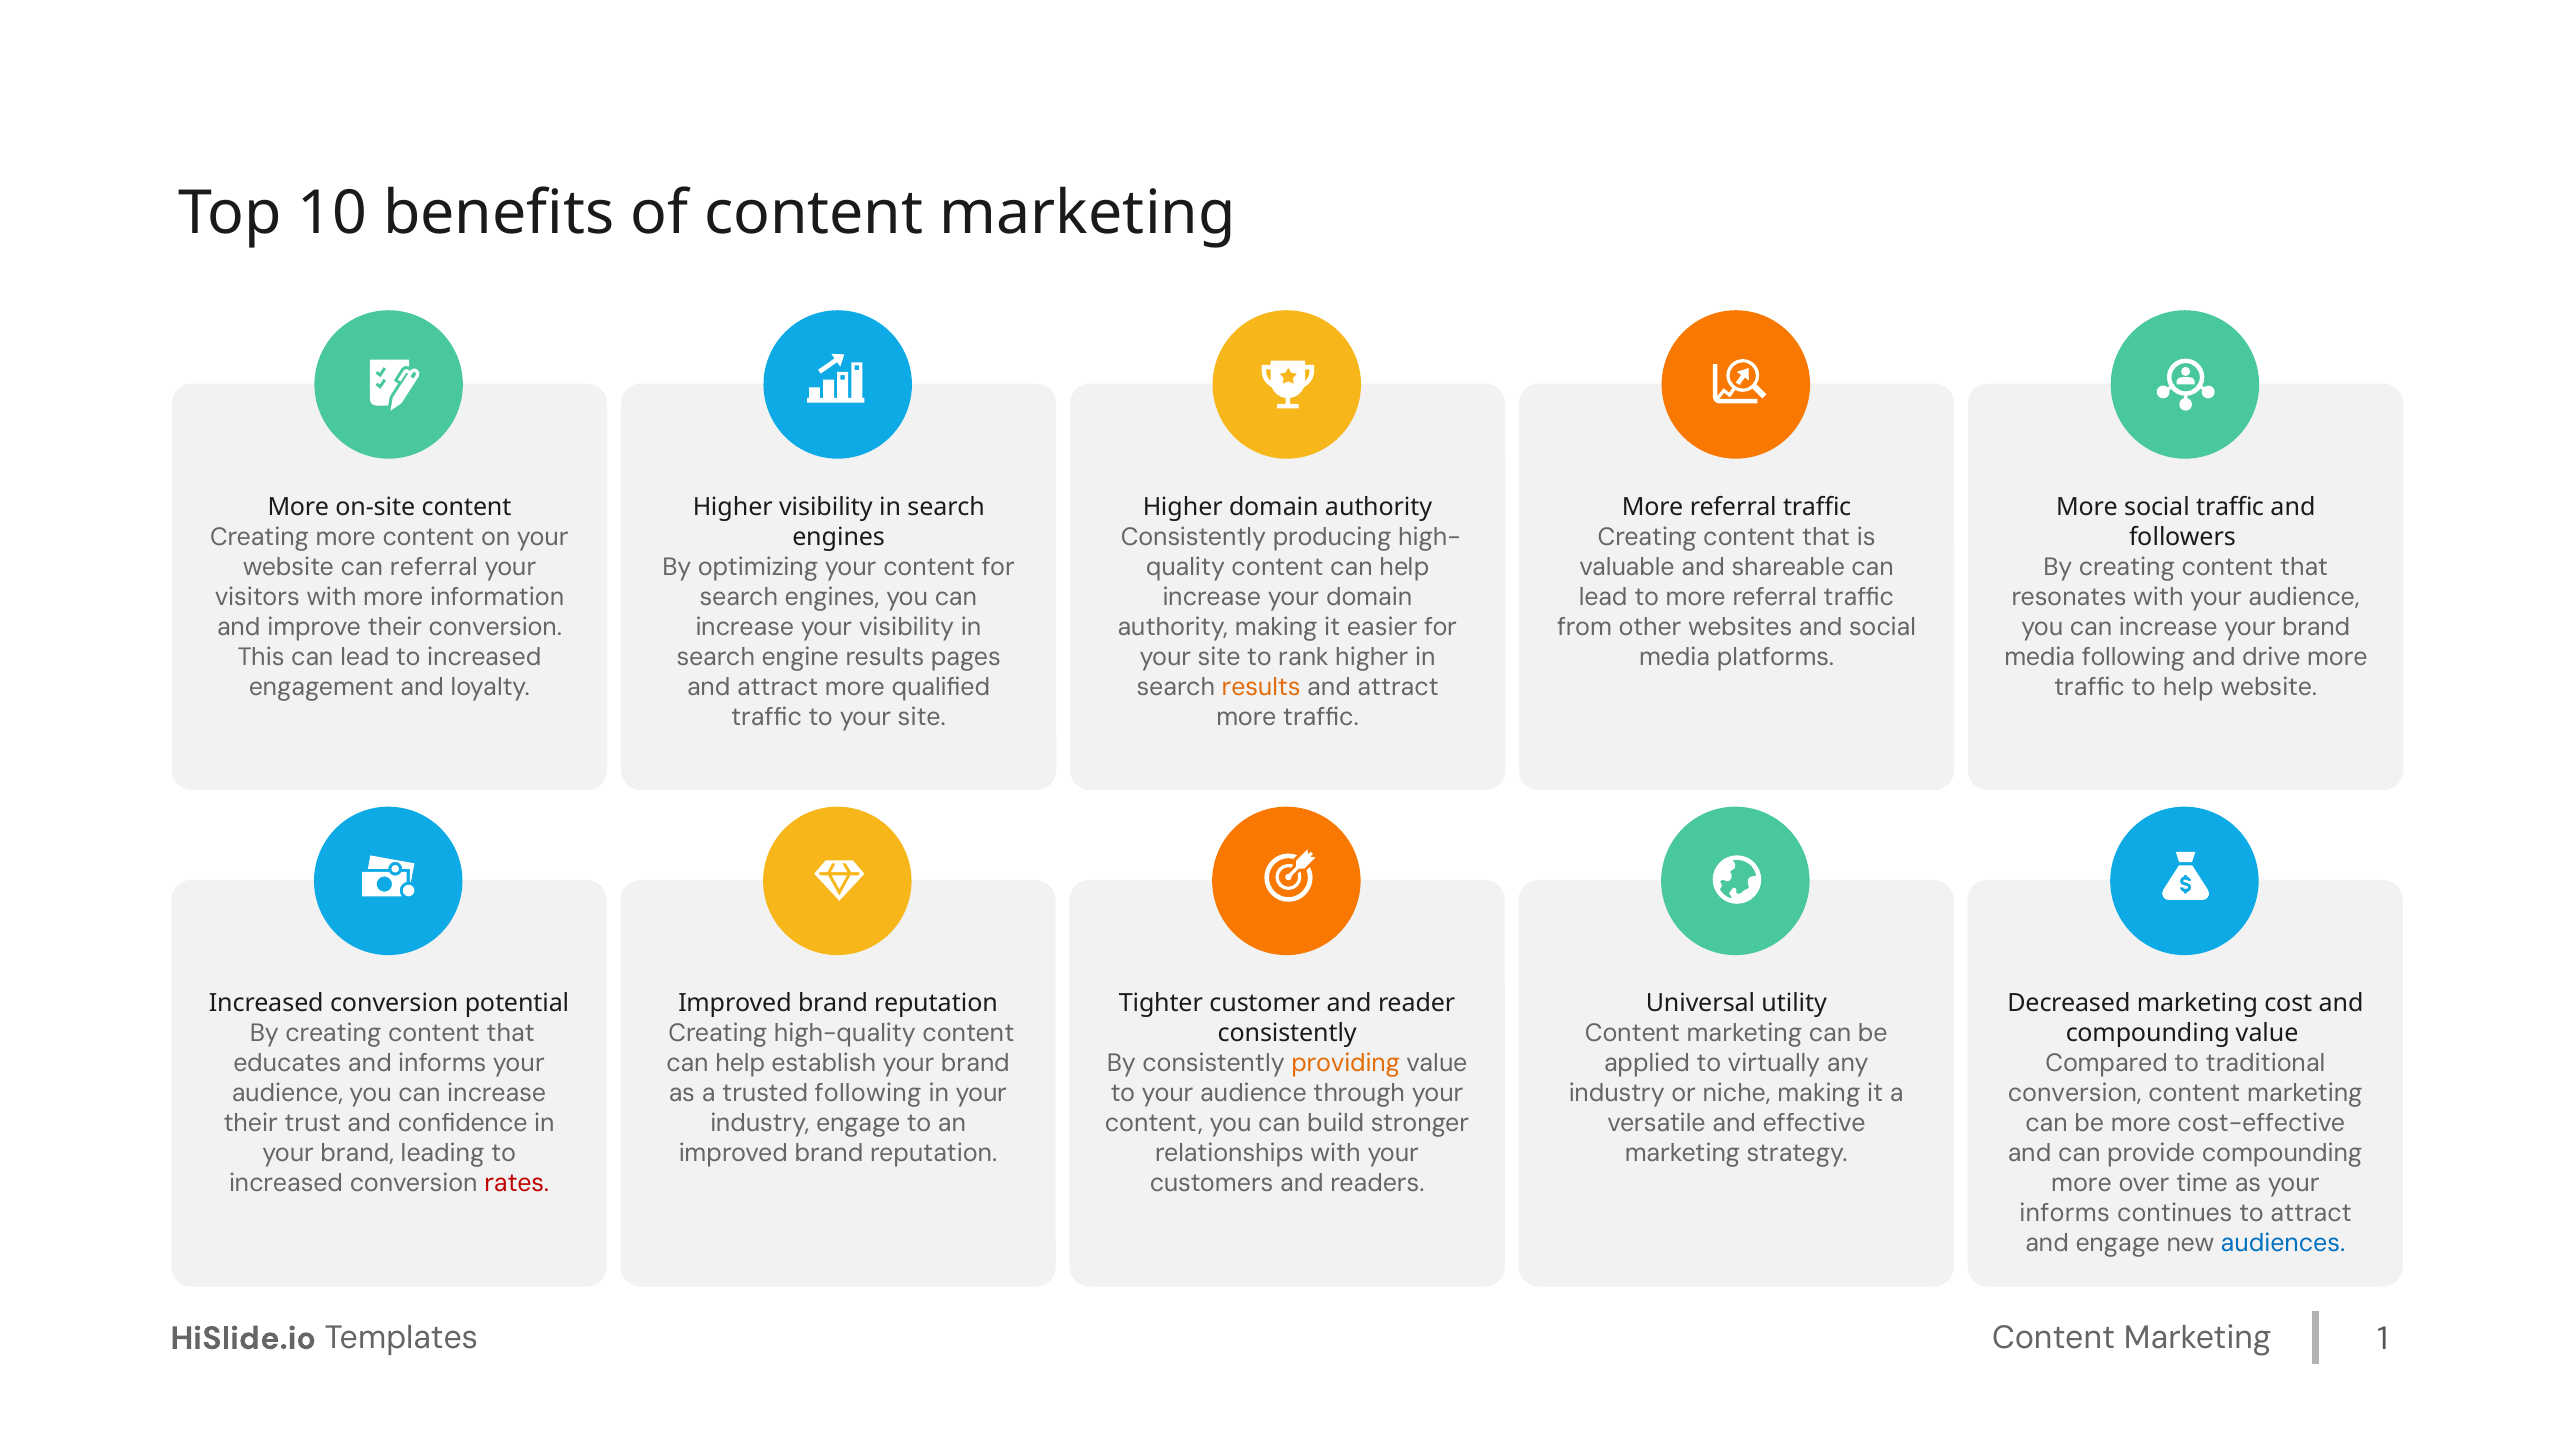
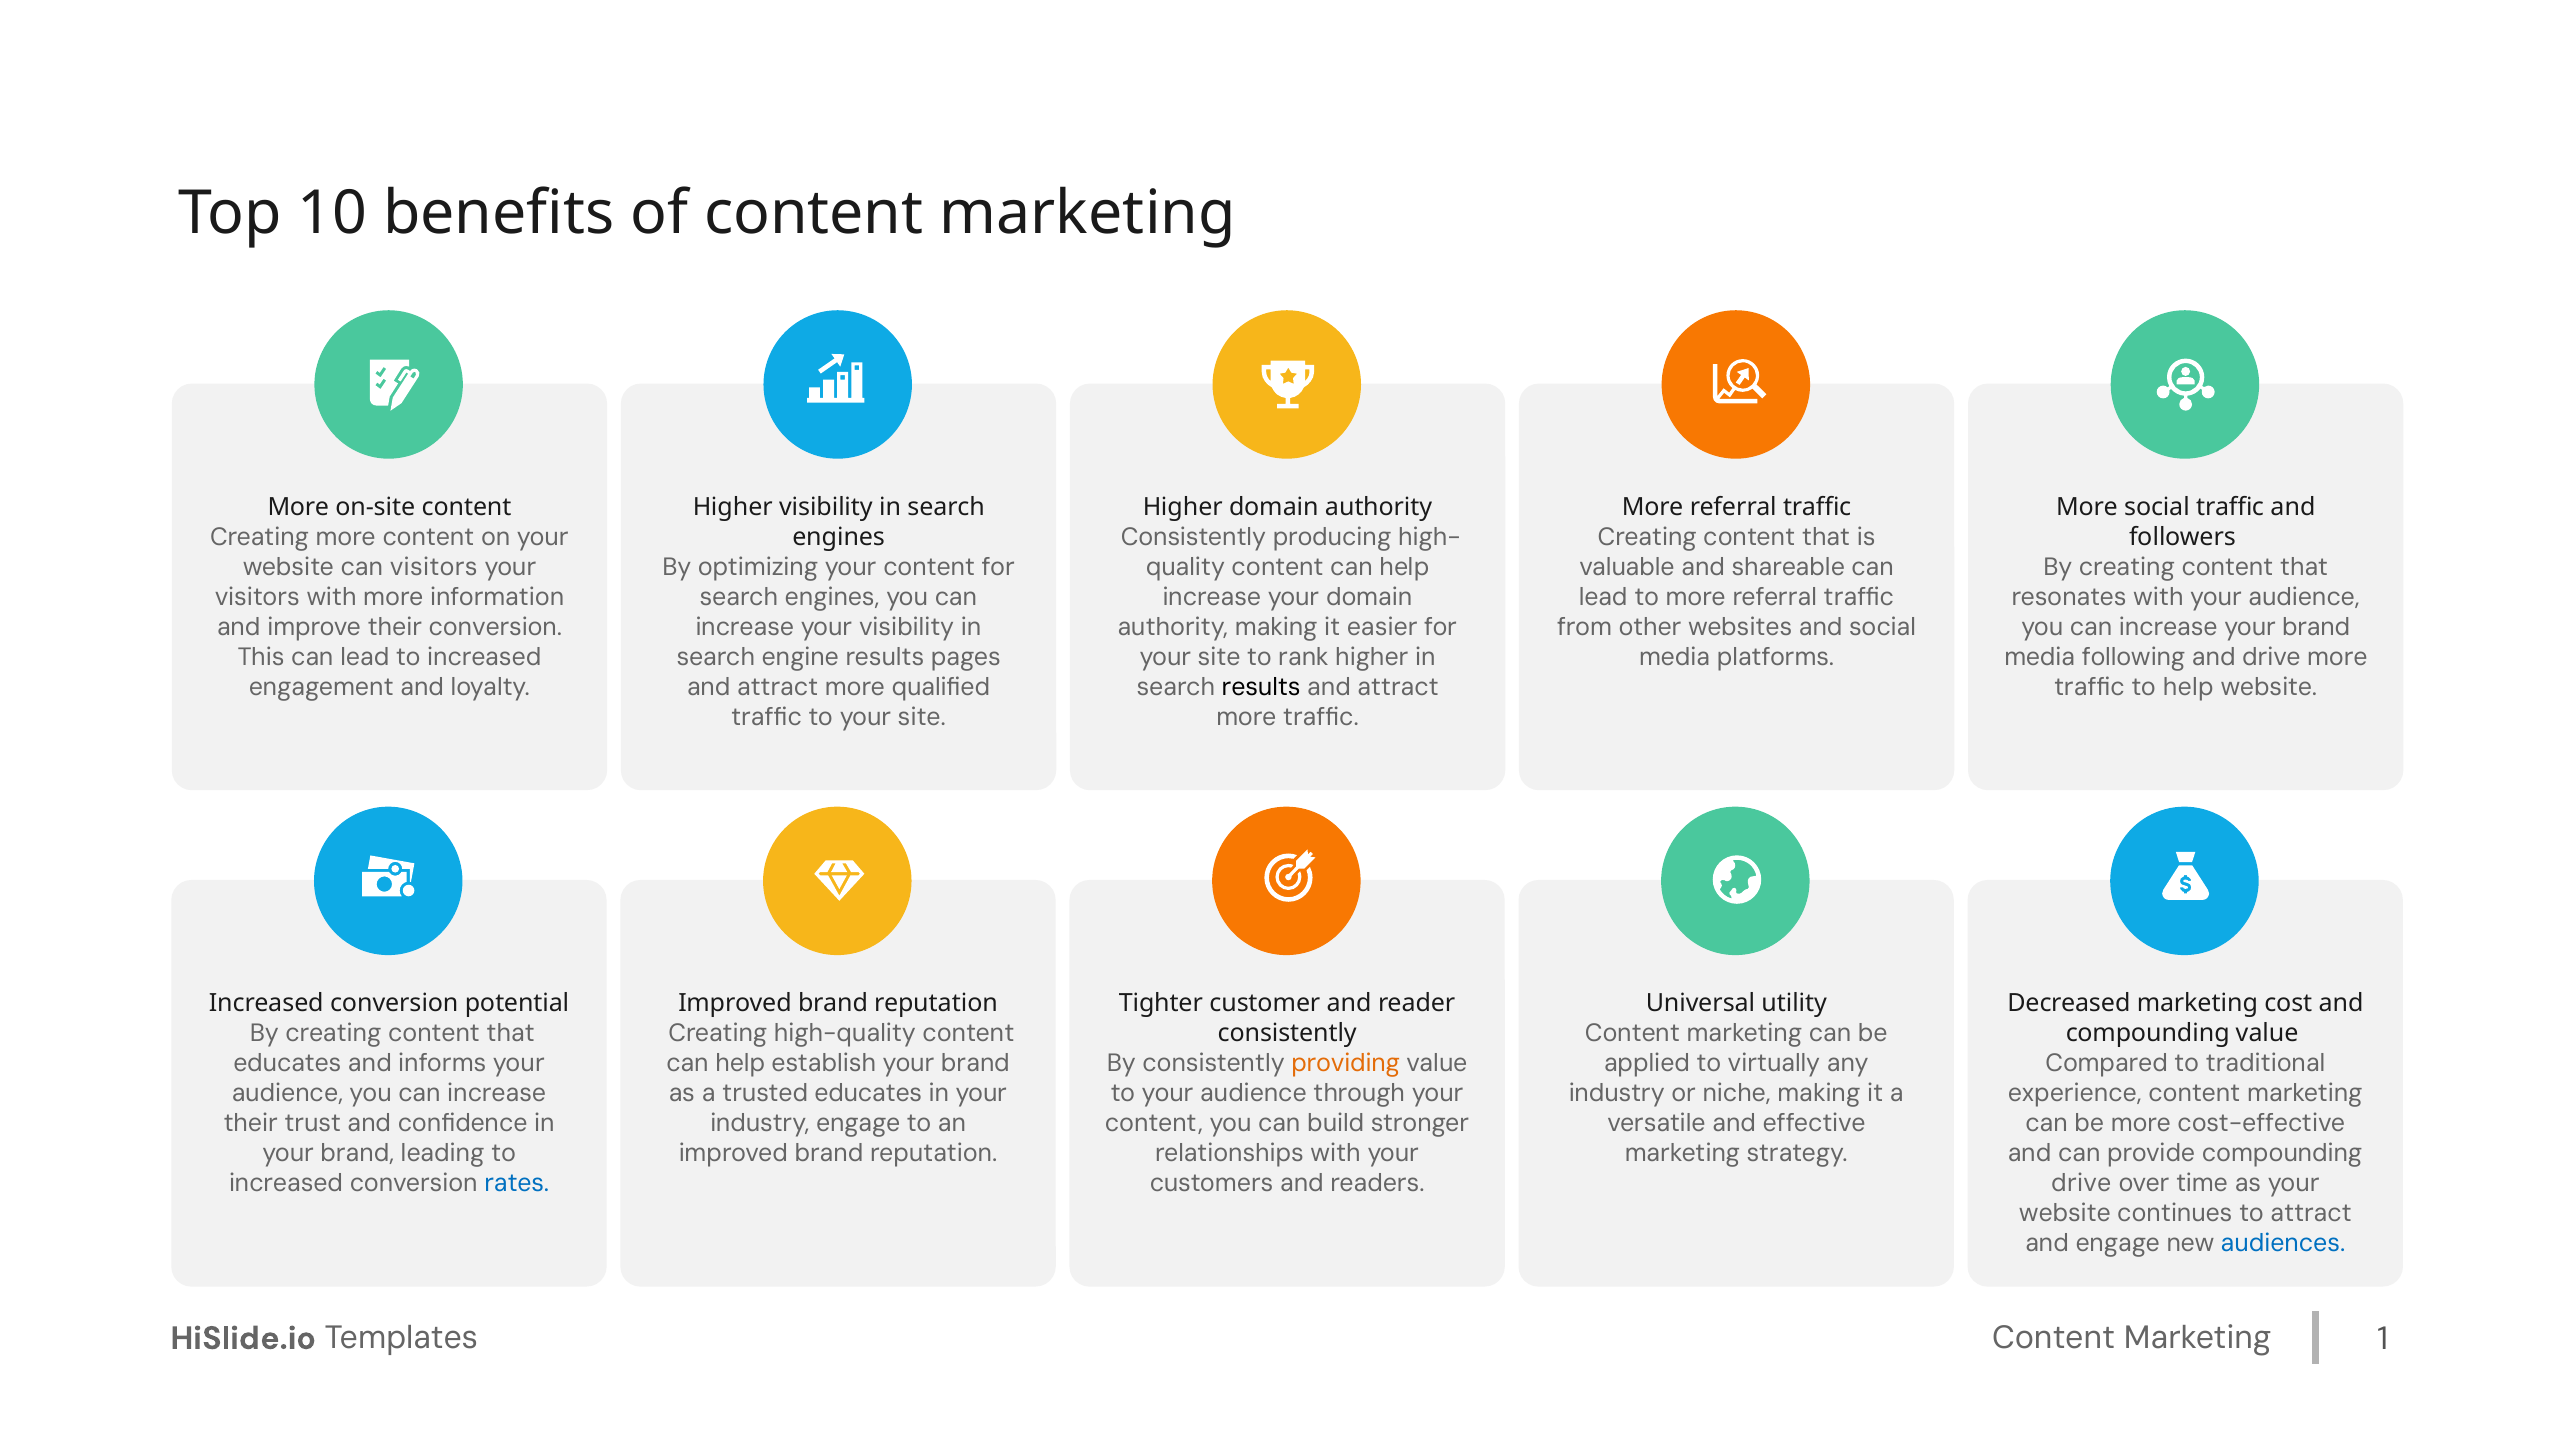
can referral: referral -> visitors (434, 567)
results colour: orange -> black (1261, 687)
trusted following: following -> educates (868, 1093)
conversion: conversion -> experience (2075, 1093)
rates colour: red -> blue (517, 1183)
more: more -> drive (2081, 1183)
informs: informs -> website (2065, 1214)
